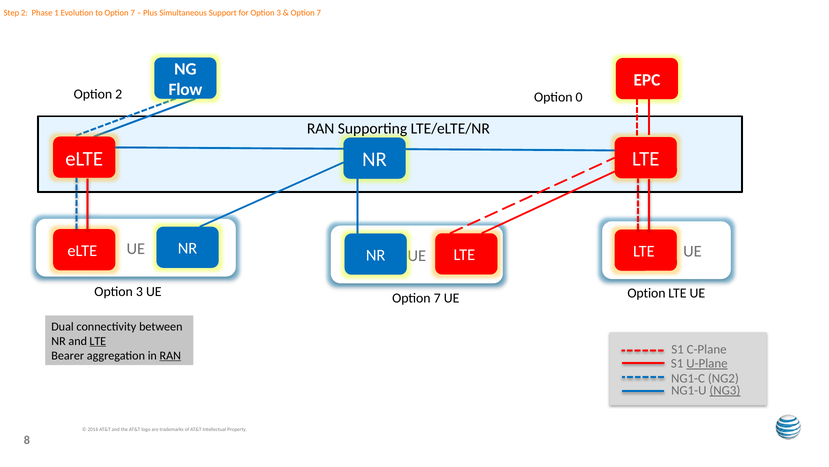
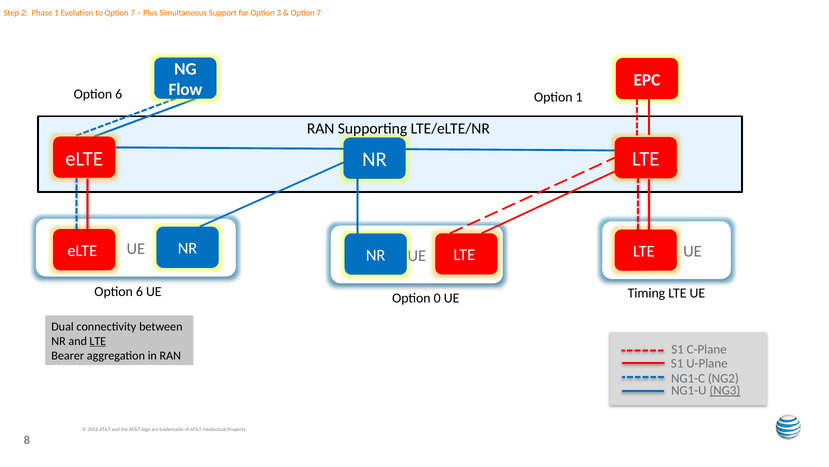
2: 2 -> 6 (119, 94)
Option 0: 0 -> 1 (579, 97)
3: 3 -> 6 (139, 292)
Option: Option -> Timing (646, 293)
7: 7 -> 0 (437, 298)
RAN underline: present -> none (170, 355)
U-Plane underline: present -> none (707, 363)
